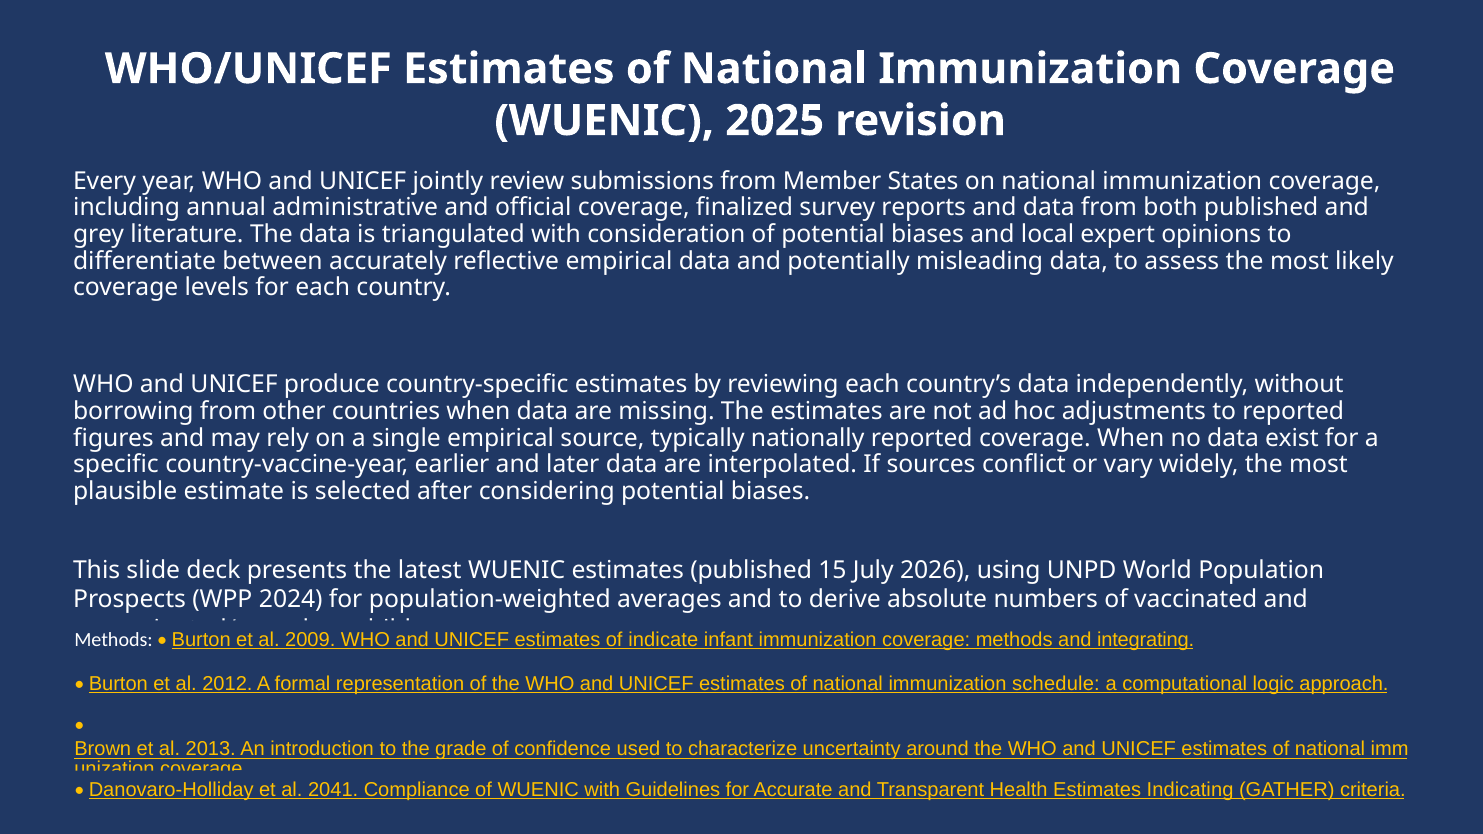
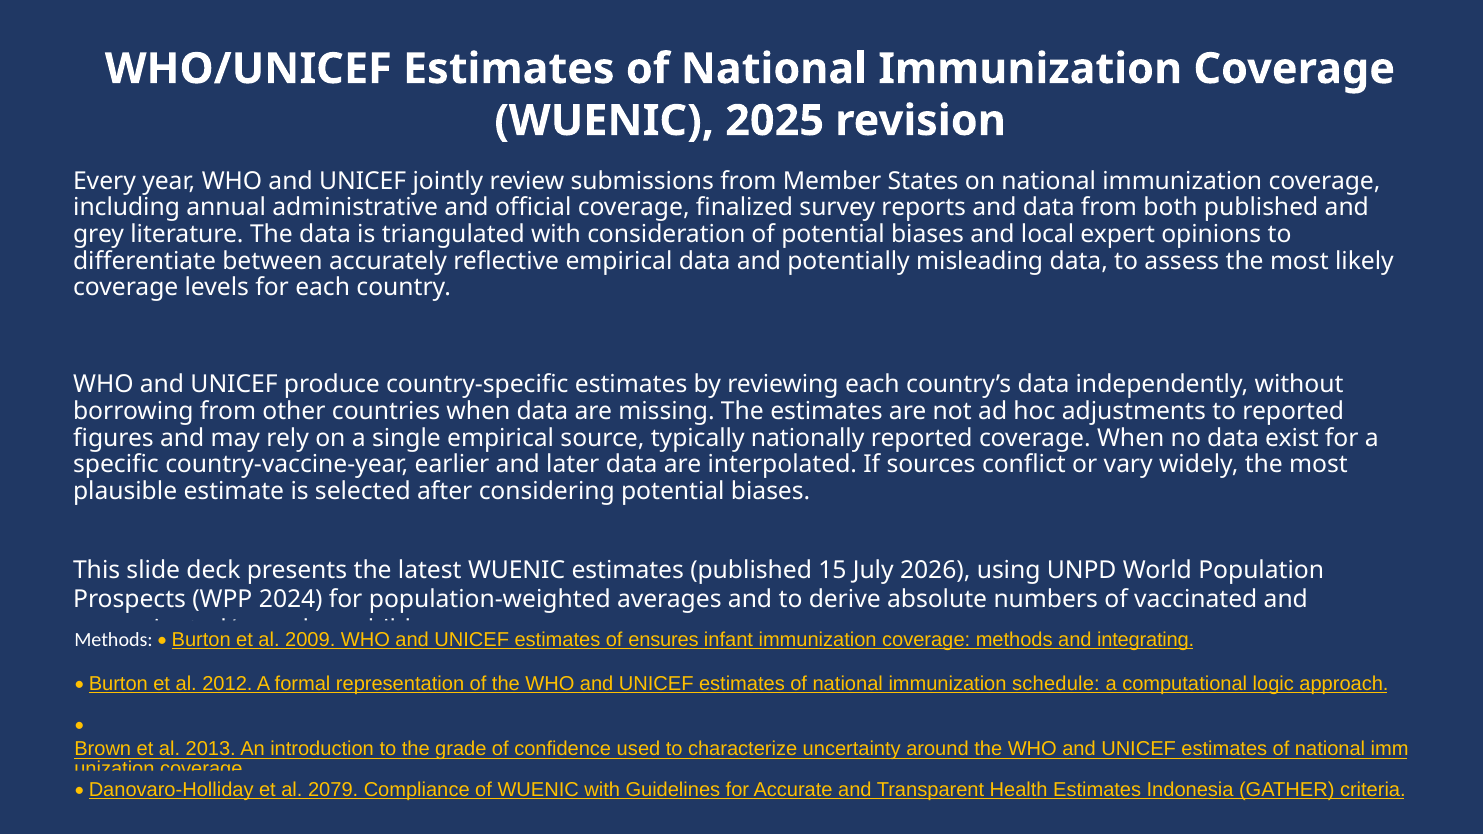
indicate: indicate -> ensures (663, 640)
2041: 2041 -> 2079 (333, 790)
Indicating: Indicating -> Indonesia (1190, 790)
